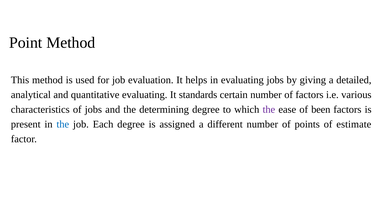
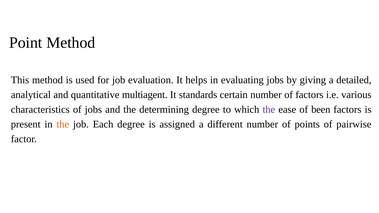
quantitative evaluating: evaluating -> multiagent (145, 95)
the colour: blue -> orange (63, 124)
estimate: estimate -> pairwise (354, 124)
